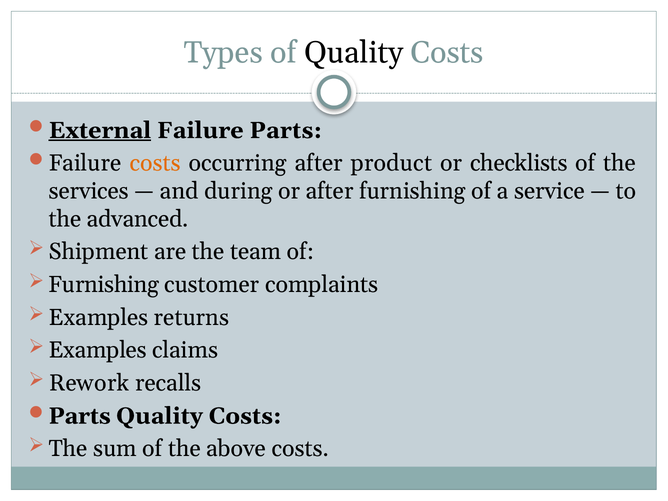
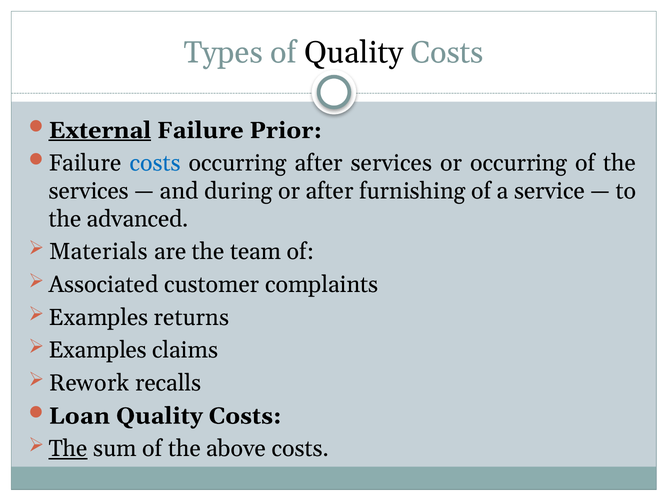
Failure Parts: Parts -> Prior (286, 130)
costs colour: orange -> blue (155, 163)
after product: product -> services (391, 163)
or checklists: checklists -> occurring (519, 163)
Shipment: Shipment -> Materials (98, 252)
Furnishing: Furnishing -> Associated (104, 285)
Parts: Parts -> Loan (79, 416)
The underline: none -> present (68, 449)
